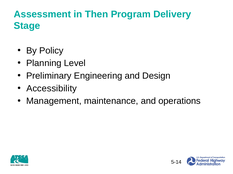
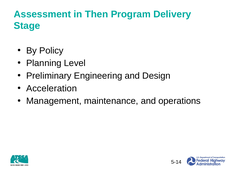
Accessibility: Accessibility -> Acceleration (52, 89)
